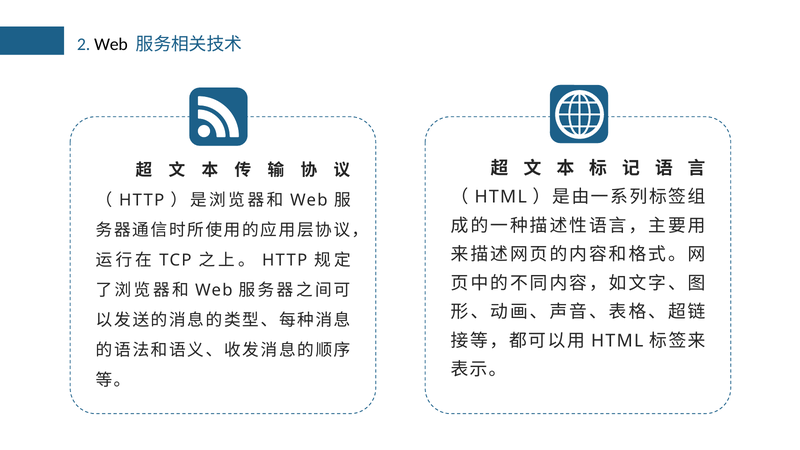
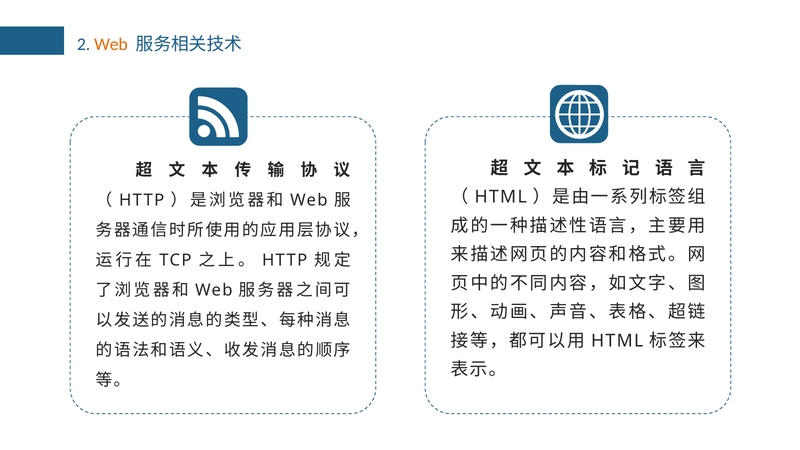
Web colour: black -> orange (111, 45)
